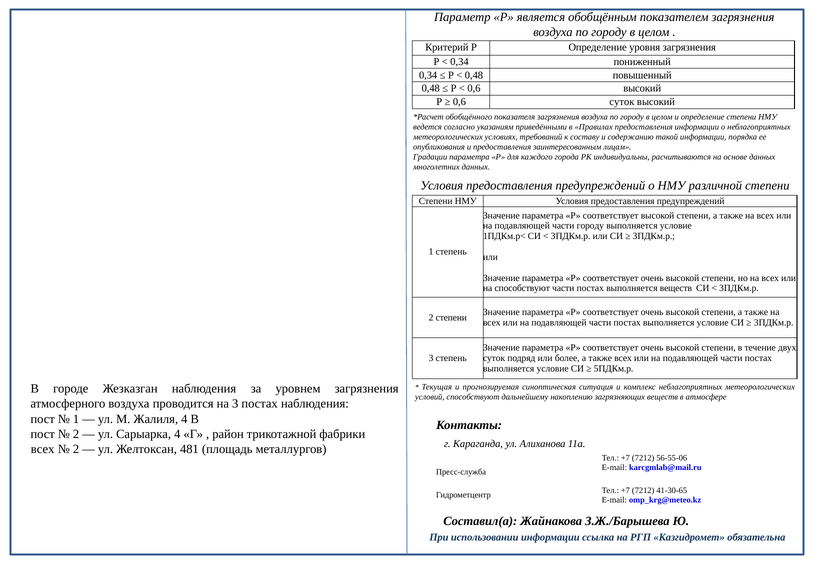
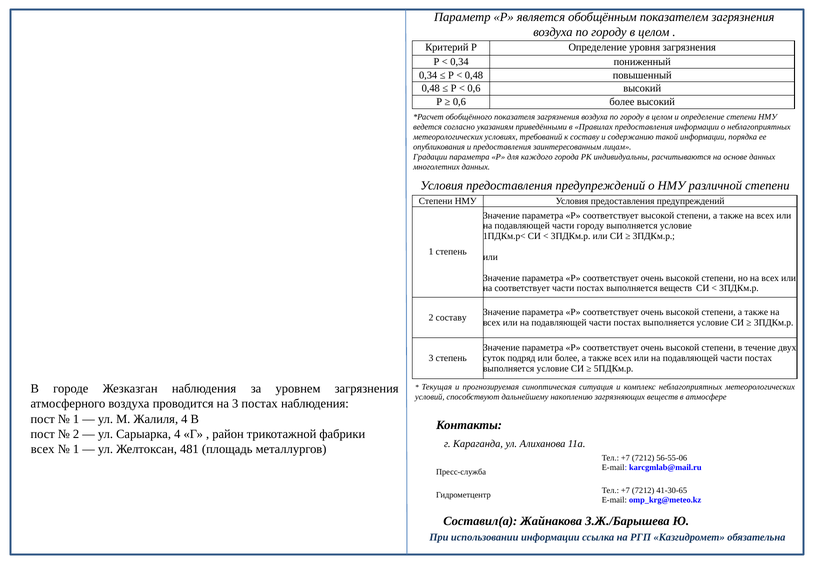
0,6 суток: суток -> более (622, 102)
на способствуют: способствуют -> соответствует (522, 288)
2 степени: степени -> составу (451, 317)
2: 2 -> 1 (76, 449)
